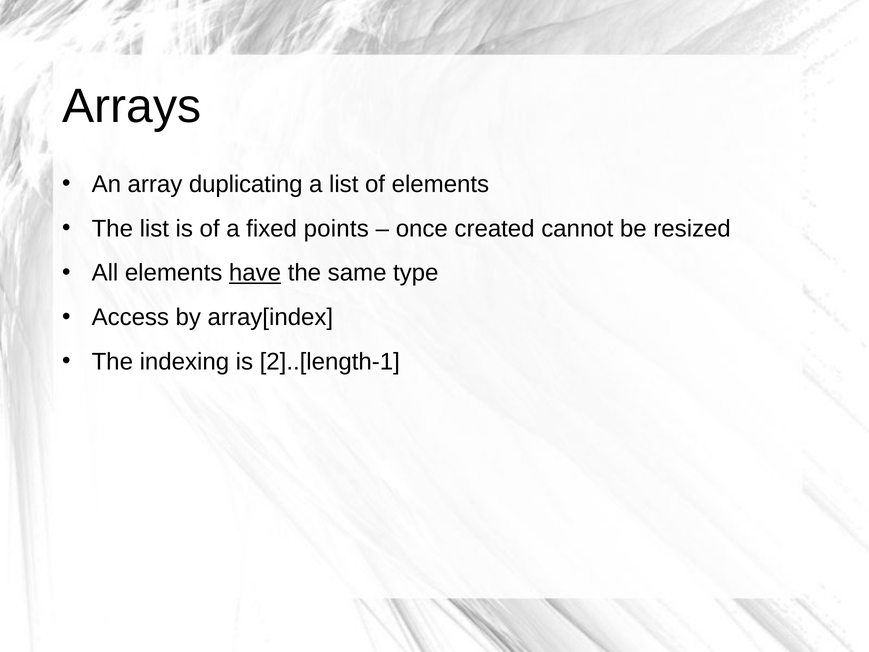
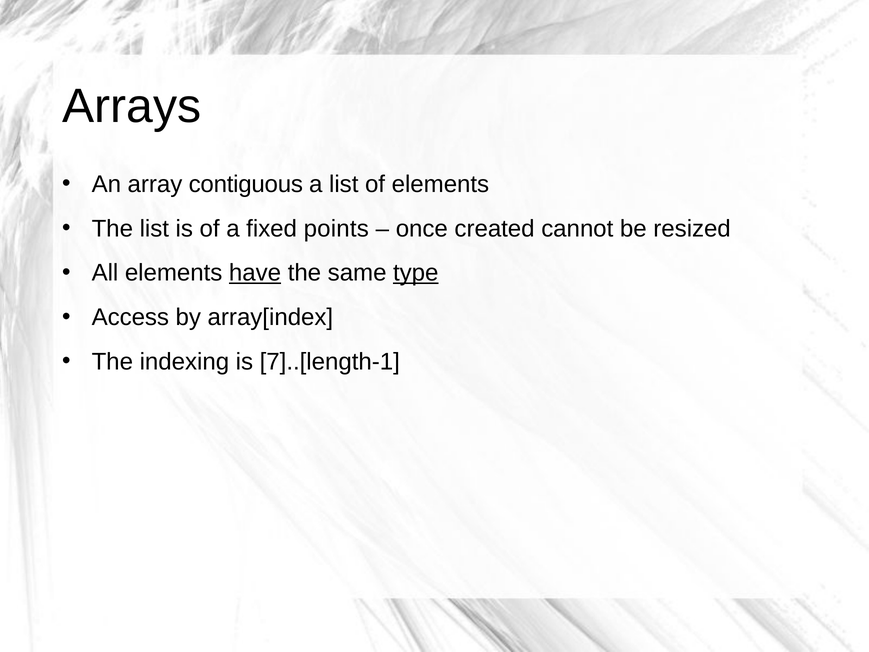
duplicating: duplicating -> contiguous (246, 184)
type underline: none -> present (416, 273)
2]..[length-1: 2]..[length-1 -> 7]..[length-1 (330, 362)
